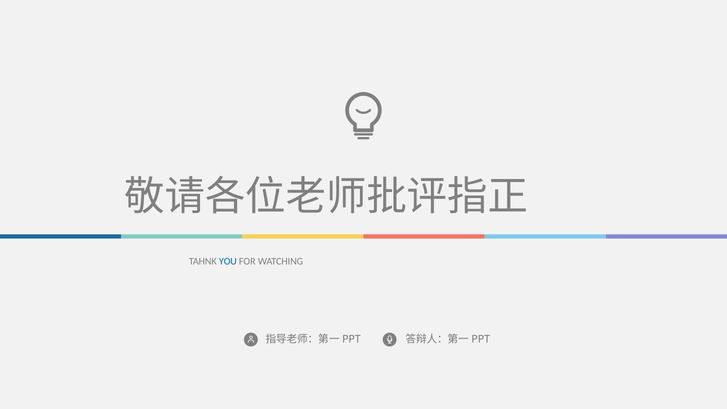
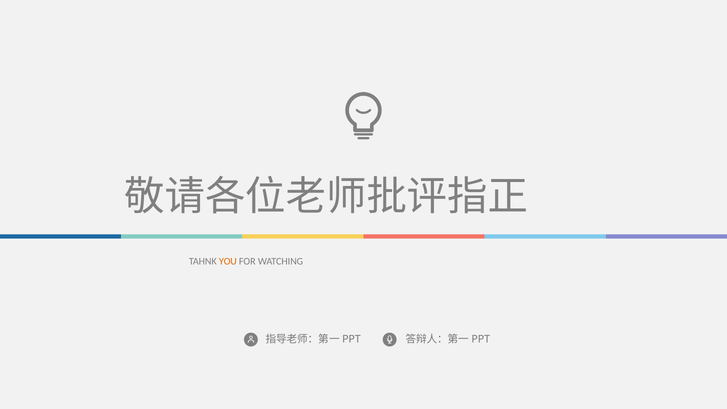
YOU colour: blue -> orange (228, 261)
